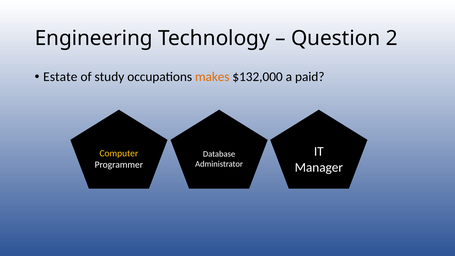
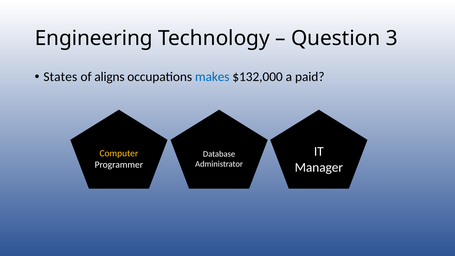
2: 2 -> 3 (392, 38)
Estate: Estate -> States (60, 77)
study: study -> aligns (109, 77)
makes colour: orange -> blue (212, 77)
